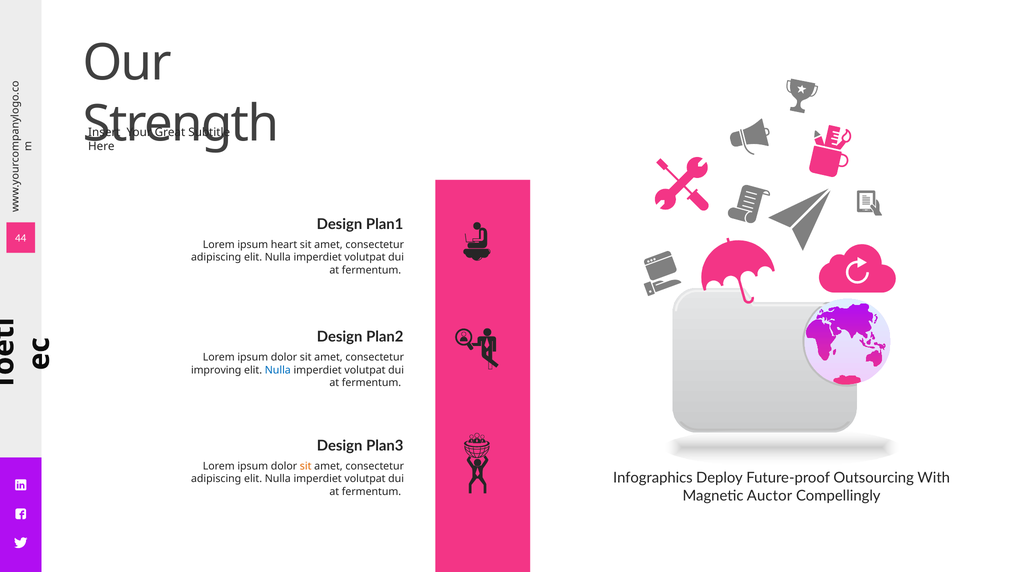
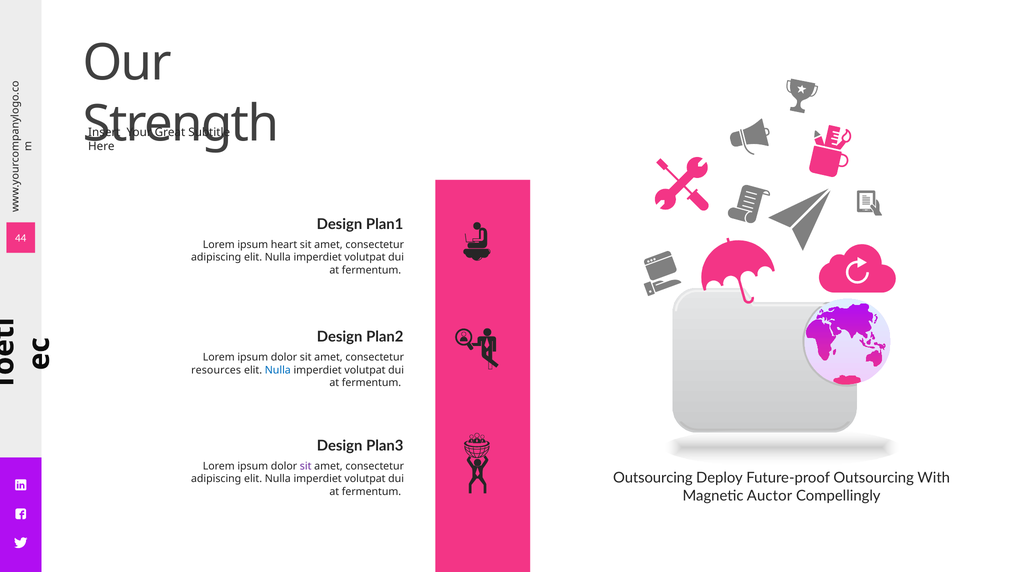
improving: improving -> resources (216, 370)
sit colour: orange -> purple (306, 467)
Infographics: Infographics -> Outsourcing (653, 478)
